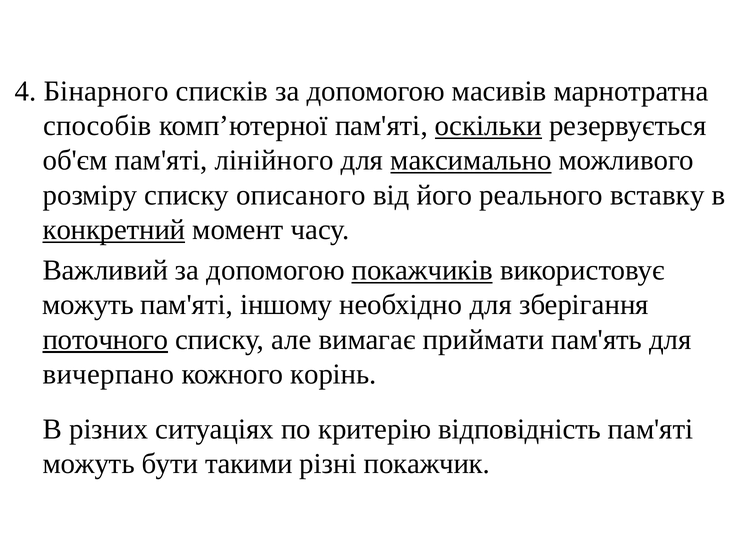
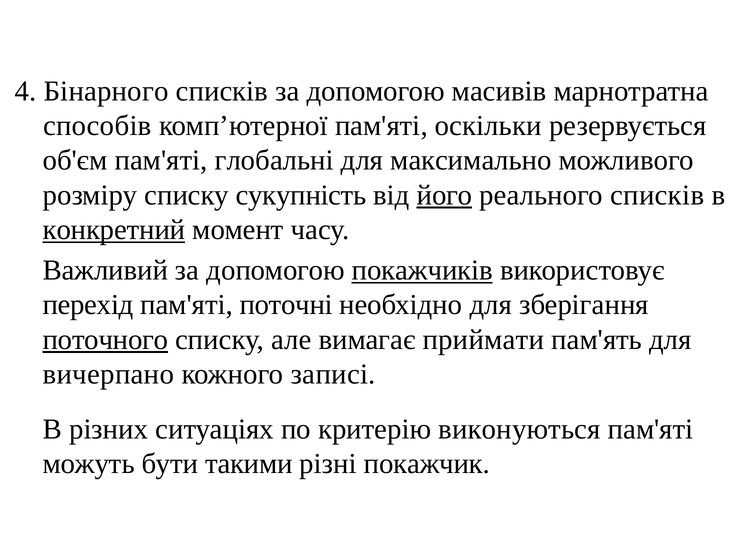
оскільки underline: present -> none (488, 126)
лінійного: лінійного -> глобальні (274, 160)
максимально underline: present -> none (471, 160)
описаного: описаного -> сукупність (301, 195)
його underline: none -> present (445, 195)
реального вставку: вставку -> списків (657, 195)
можуть: можуть -> перехід (88, 305)
іншому: іншому -> поточні (286, 305)
корінь: корінь -> записі (333, 374)
відповідність: відповідність -> виконуються (519, 429)
